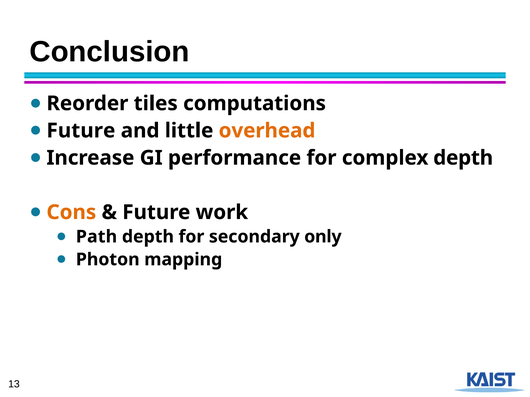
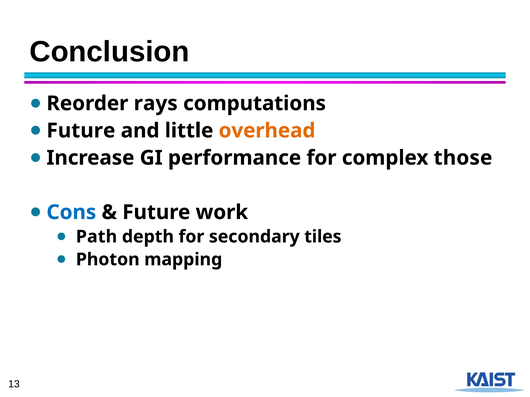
tiles: tiles -> rays (156, 104)
complex depth: depth -> those (463, 158)
Cons colour: orange -> blue (71, 213)
only: only -> tiles (323, 237)
